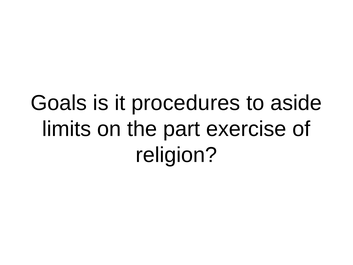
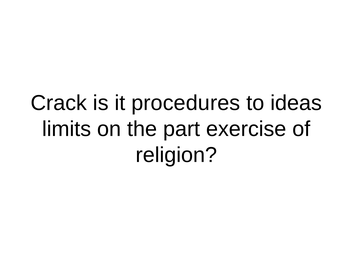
Goals: Goals -> Crack (59, 103)
aside: aside -> ideas (296, 103)
